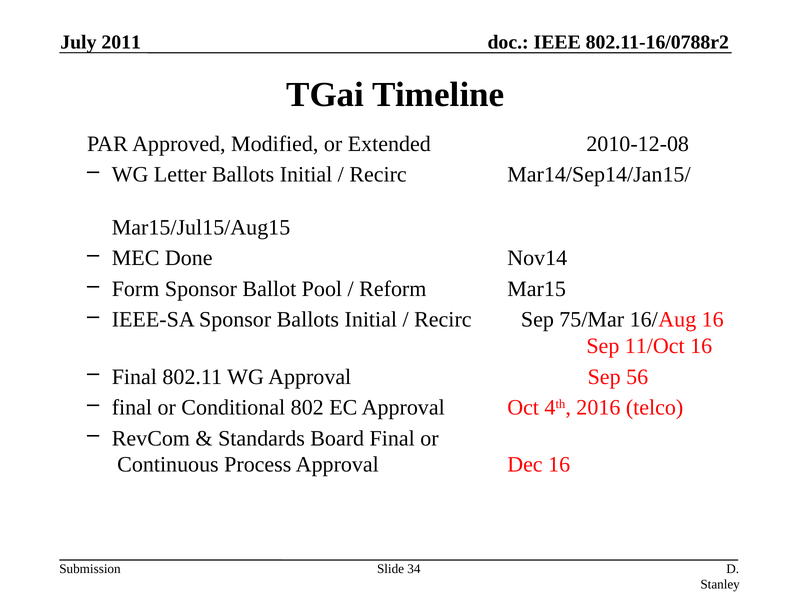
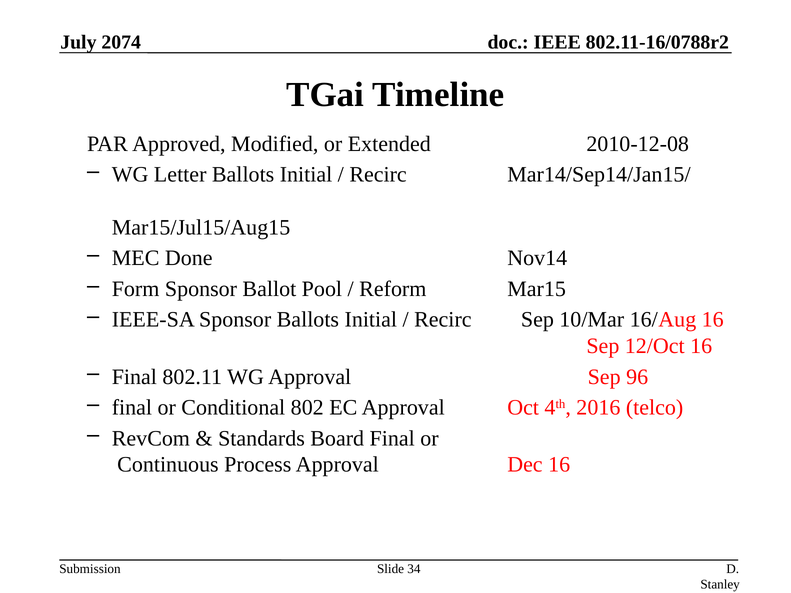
2011: 2011 -> 2074 (121, 42)
75/Mar: 75/Mar -> 10/Mar (592, 320)
11/Oct: 11/Oct -> 12/Oct (655, 346)
56: 56 -> 96 (637, 377)
